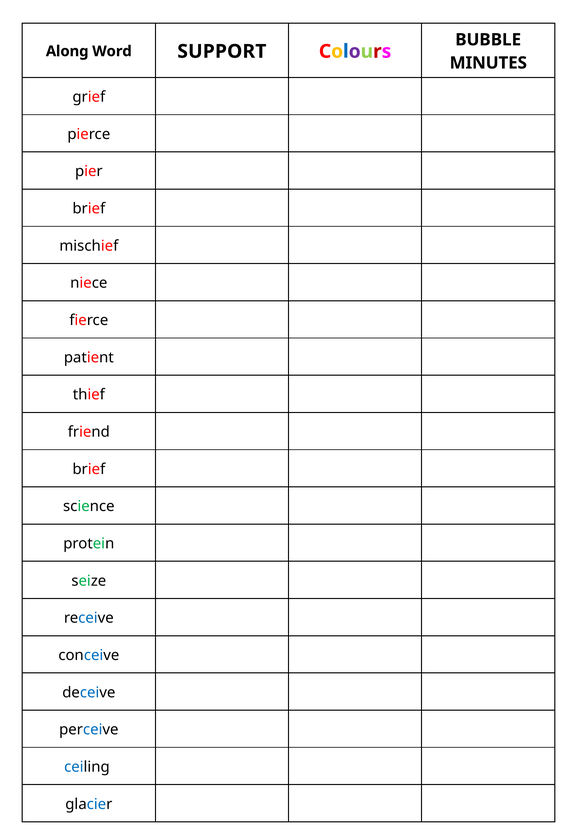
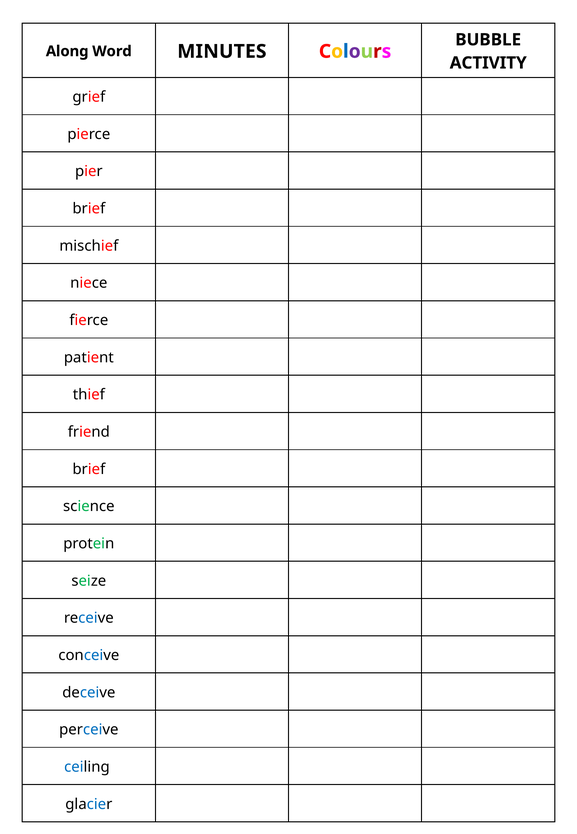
SUPPORT: SUPPORT -> MINUTES (222, 51)
MINUTES: MINUTES -> ACTIVITY (488, 63)
